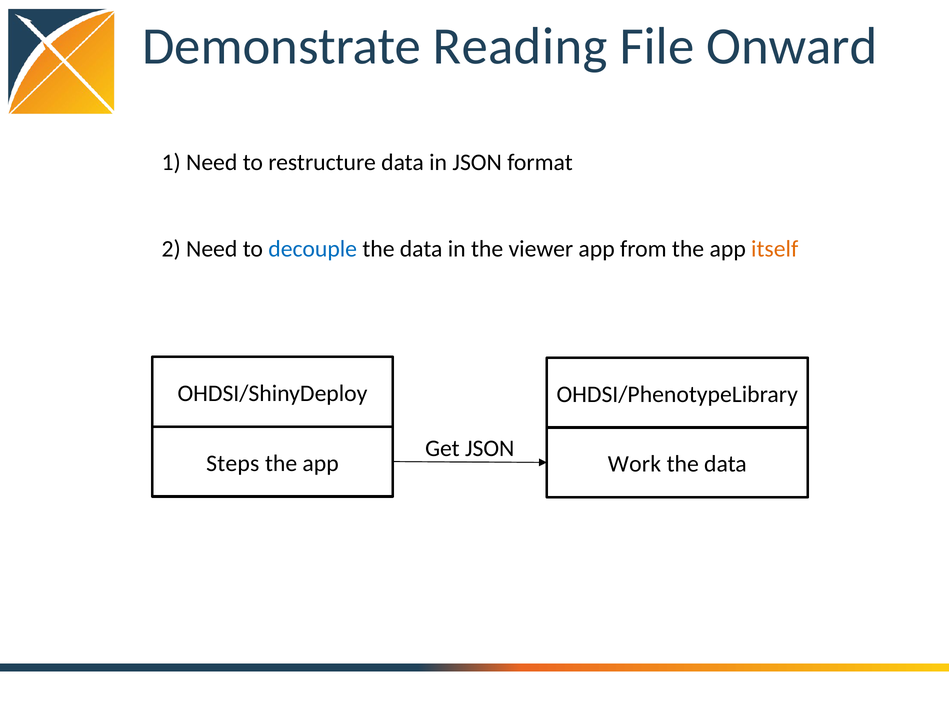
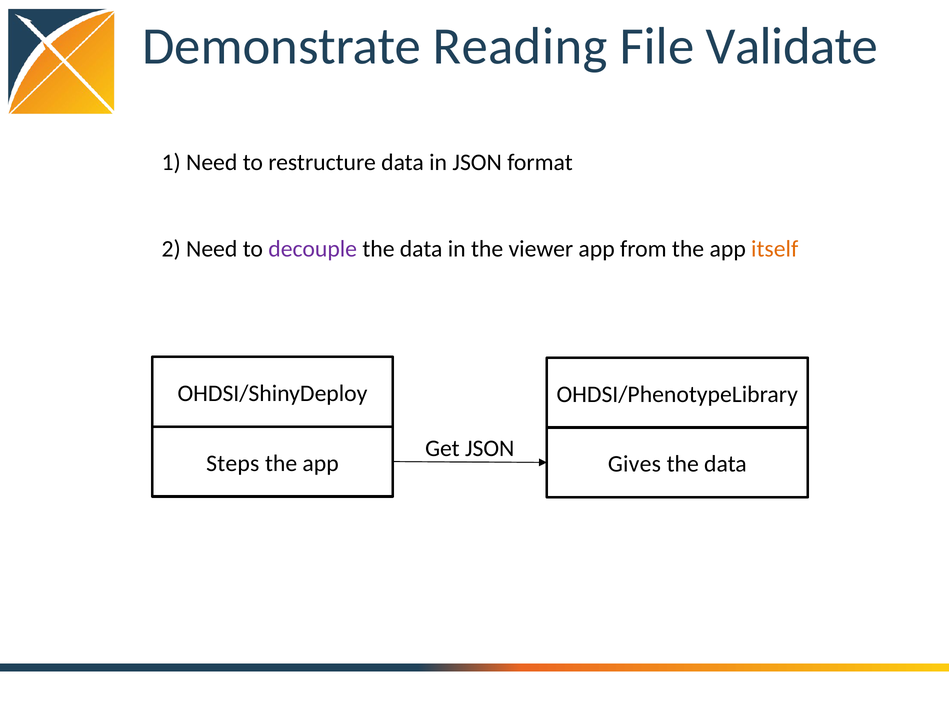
Onward: Onward -> Validate (792, 47)
decouple colour: blue -> purple (313, 249)
Work: Work -> Gives (634, 465)
